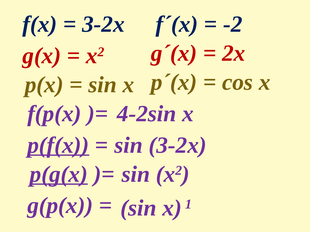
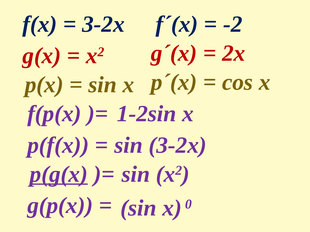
4-2sin: 4-2sin -> 1-2sin (147, 114)
p(f(x underline: present -> none (58, 145)
1: 1 -> 0 (189, 205)
